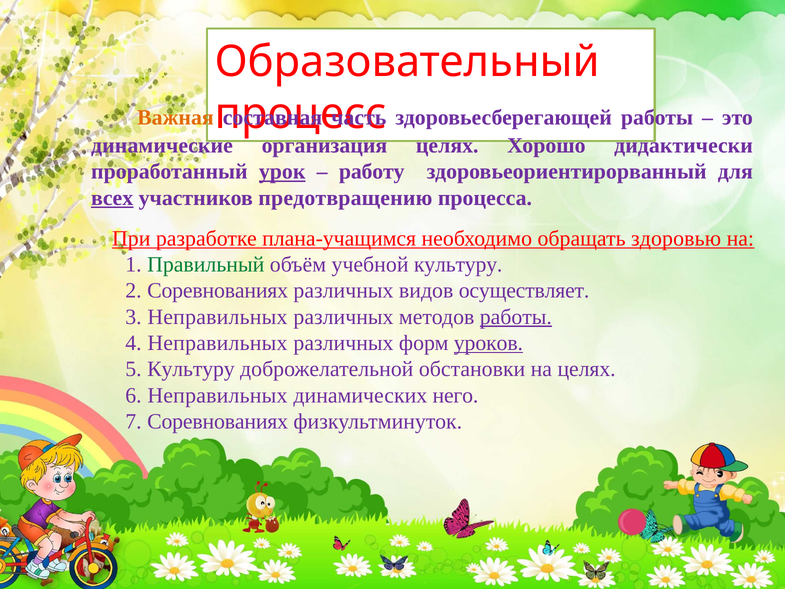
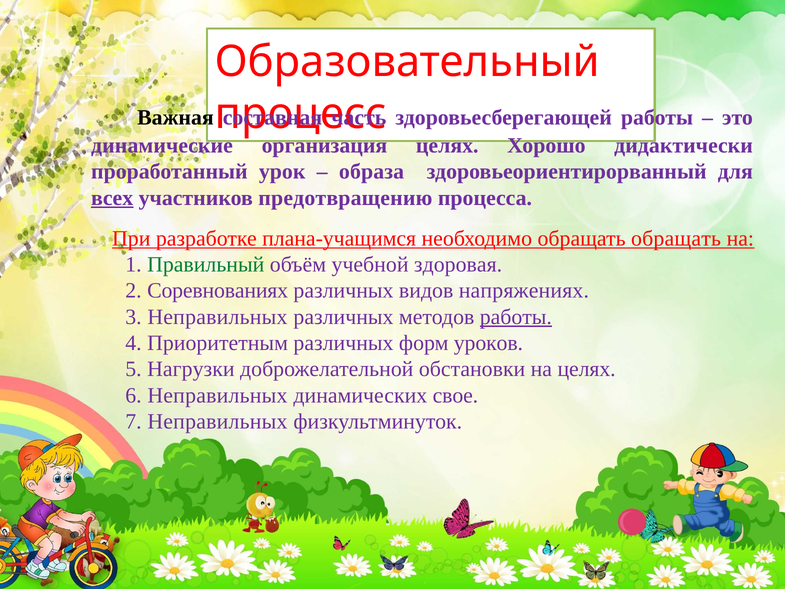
Важная colour: orange -> black (175, 118)
урок underline: present -> none (282, 172)
работу: работу -> образа (372, 172)
обращать здоровью: здоровью -> обращать (676, 238)
учебной культуру: культуру -> здоровая (458, 264)
осуществляет: осуществляет -> напряжениях (524, 291)
4 Неправильных: Неправильных -> Приоритетным (218, 343)
уроков underline: present -> none (488, 343)
5 Культуру: Культуру -> Нагрузки (191, 369)
него: него -> свое (455, 395)
7 Соревнованиях: Соревнованиях -> Неправильных (217, 421)
